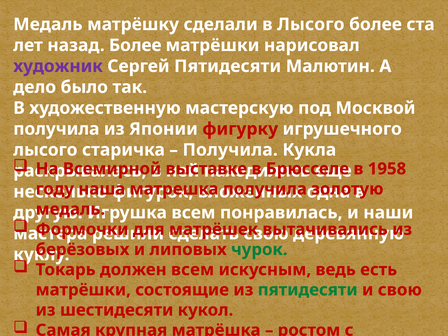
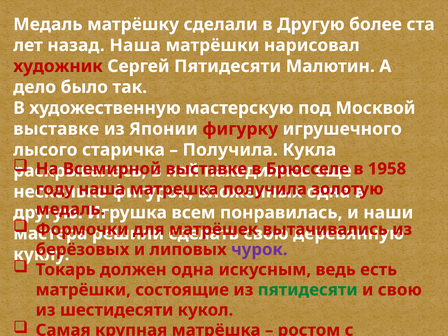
сделали в Лысого: Лысого -> Другую (311, 24)
назад Более: Более -> Наша (135, 45)
художник colour: purple -> red (58, 66)
получила: получила -> выставке (56, 129)
чурок colour: green -> purple (259, 250)
должен всем: всем -> одна (193, 270)
